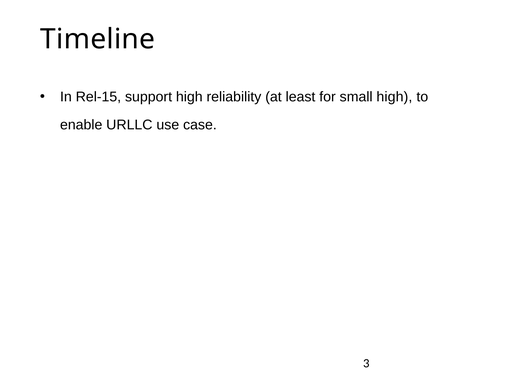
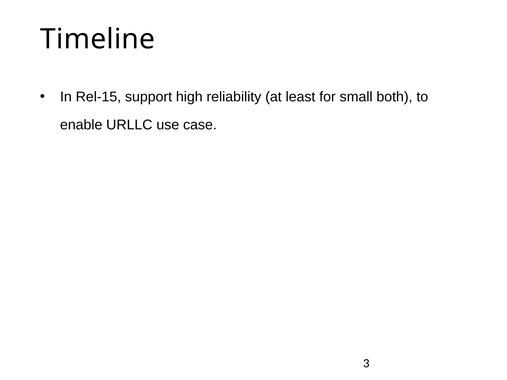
small high: high -> both (395, 97)
